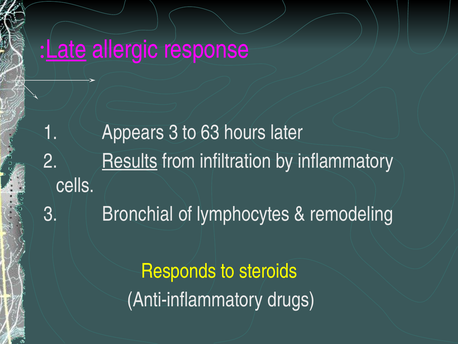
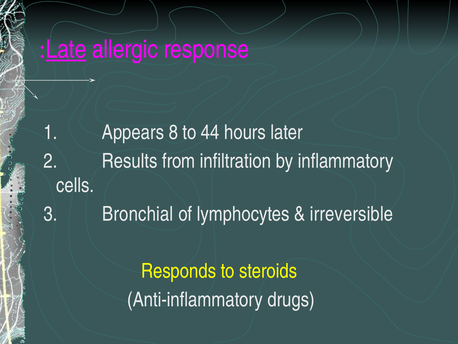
Appears 3: 3 -> 8 (173, 132)
63: 63 -> 44 (210, 132)
Results underline: present -> none (130, 161)
remodeling: remodeling -> irreversible (352, 214)
